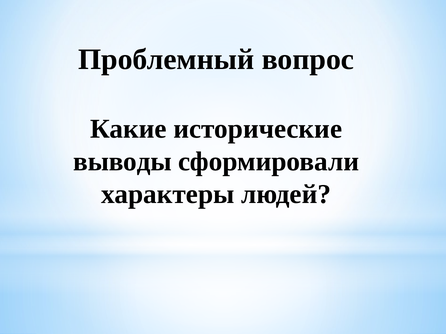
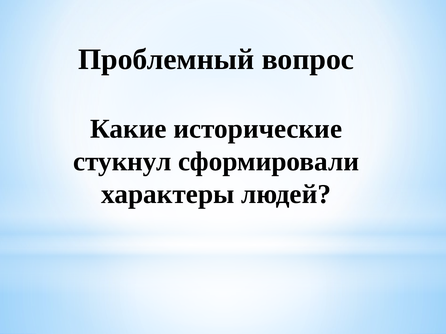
выводы: выводы -> стукнул (122, 162)
